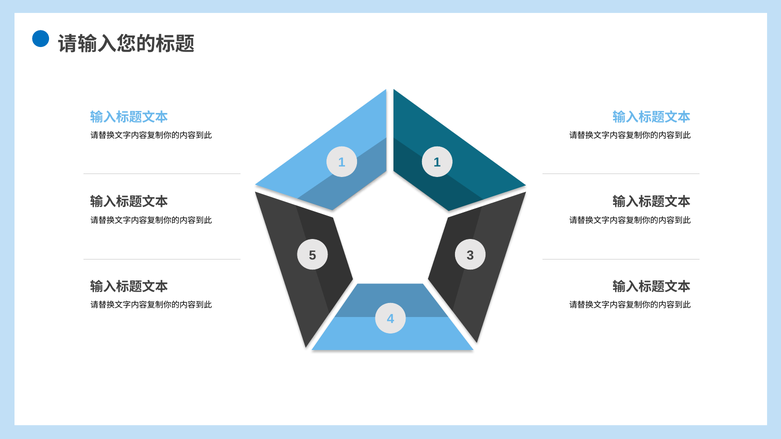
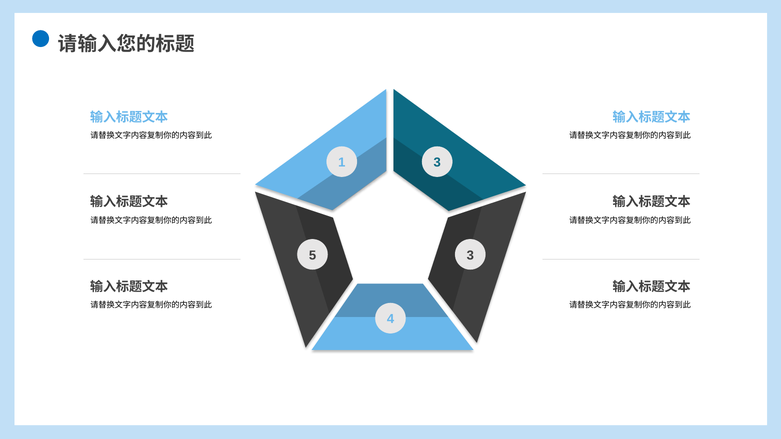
1 1: 1 -> 3 (437, 163)
